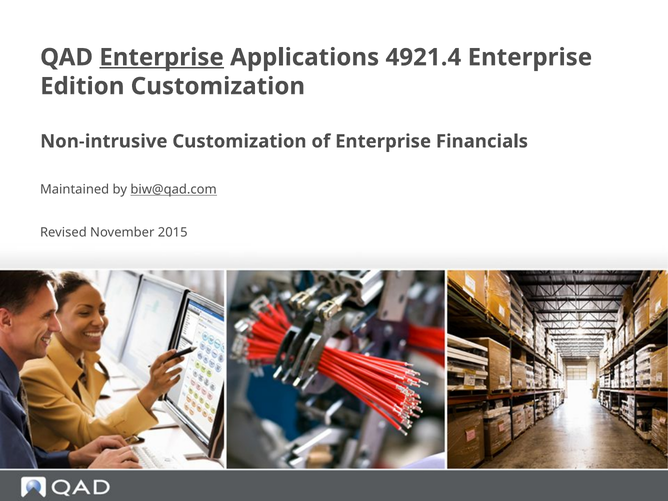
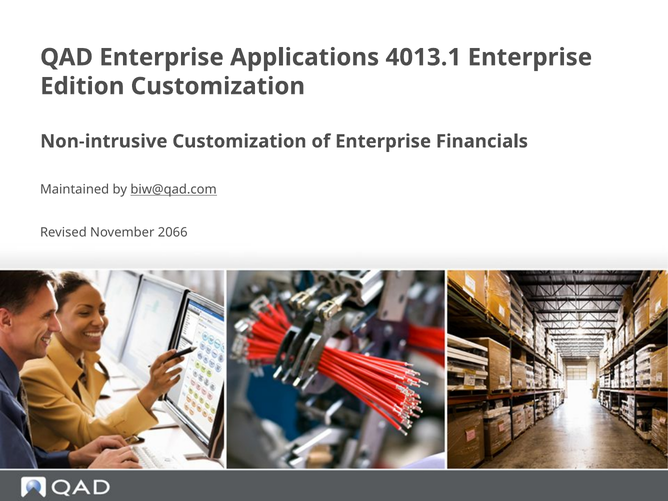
Enterprise underline: present -> none (162, 57)
4921.4: 4921.4 -> 4013.1 (423, 57)
2015: 2015 -> 2066 (173, 232)
